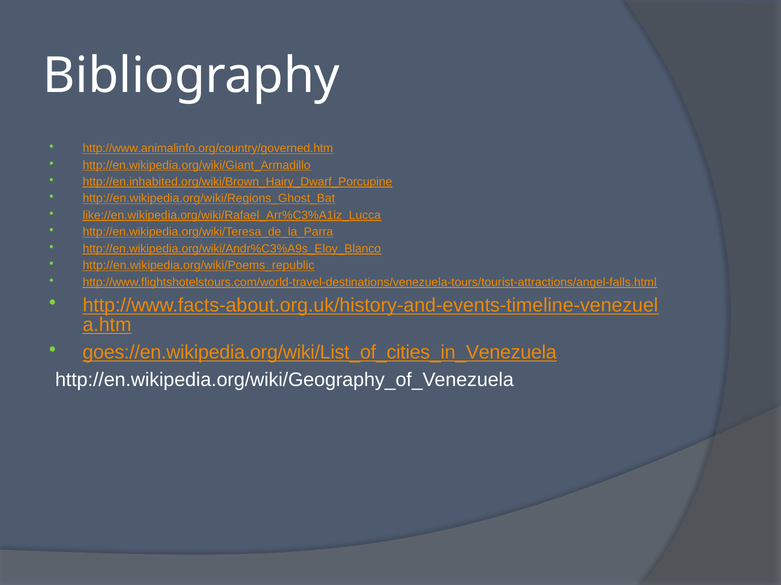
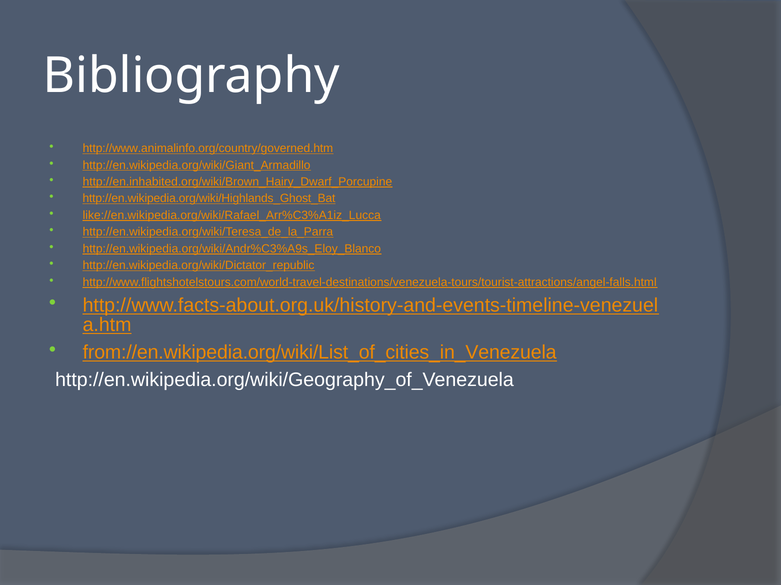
http://en.wikipedia.org/wiki/Regions_Ghost_Bat: http://en.wikipedia.org/wiki/Regions_Ghost_Bat -> http://en.wikipedia.org/wiki/Highlands_Ghost_Bat (209, 199)
http://en.wikipedia.org/wiki/Poems_republic: http://en.wikipedia.org/wiki/Poems_republic -> http://en.wikipedia.org/wiki/Dictator_republic (199, 266)
goes://en.wikipedia.org/wiki/List_of_cities_in_Venezuela: goes://en.wikipedia.org/wiki/List_of_cities_in_Venezuela -> from://en.wikipedia.org/wiki/List_of_cities_in_Venezuela (320, 353)
